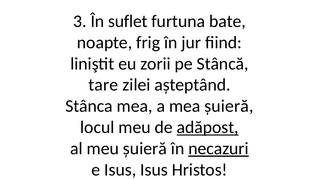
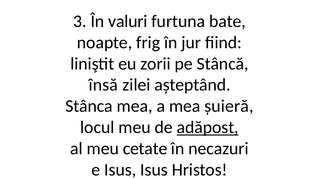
suflet: suflet -> valuri (128, 21)
tare: tare -> însă (103, 85)
meu șuieră: șuieră -> cetate (145, 149)
necazuri underline: present -> none (218, 149)
